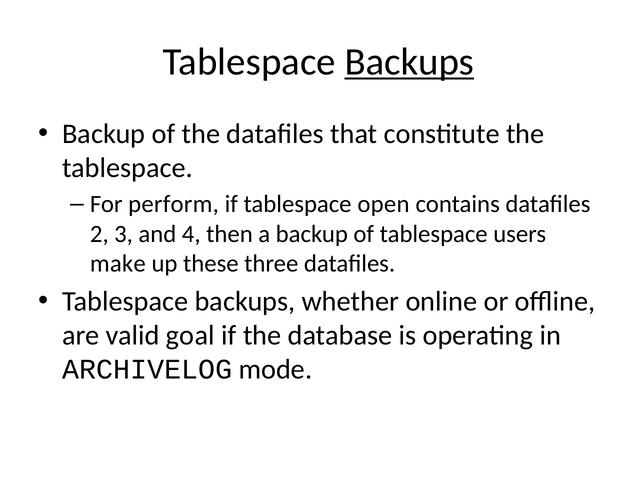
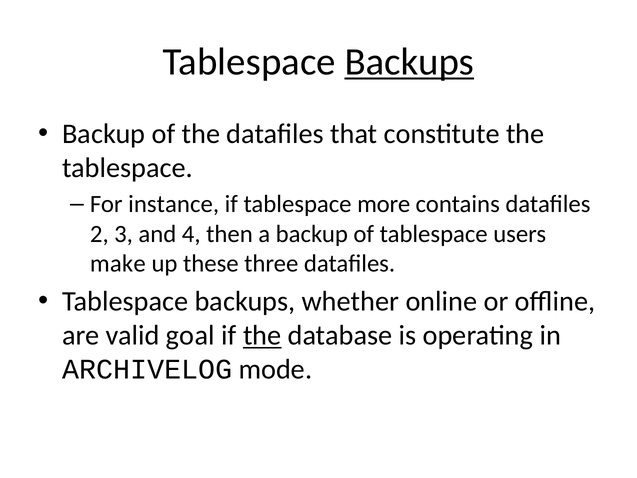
perform: perform -> instance (174, 204)
open: open -> more (384, 204)
the underline: none -> present (262, 335)
